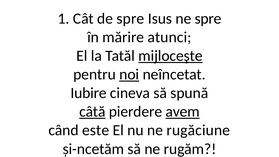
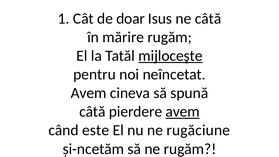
de spre: spre -> doar (131, 19)
ne spre: spre -> câtă (208, 19)
mărire atunci: atunci -> rugăm (170, 37)
noi underline: present -> none (129, 74)
Iubire: Iubire -> Avem (89, 93)
câtă underline: present -> none (92, 112)
